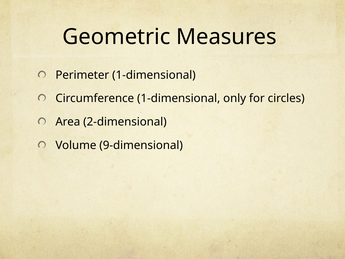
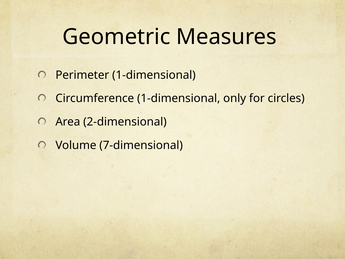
9-dimensional: 9-dimensional -> 7-dimensional (141, 145)
